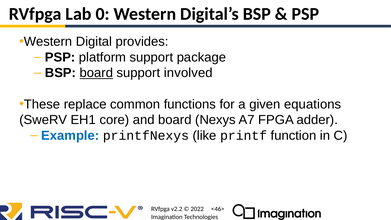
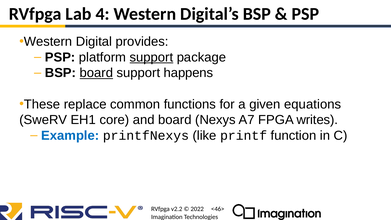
0: 0 -> 4 (103, 14)
support underline: none -> present (151, 57)
involved: involved -> happens (188, 73)
adder: adder -> writes (317, 120)
